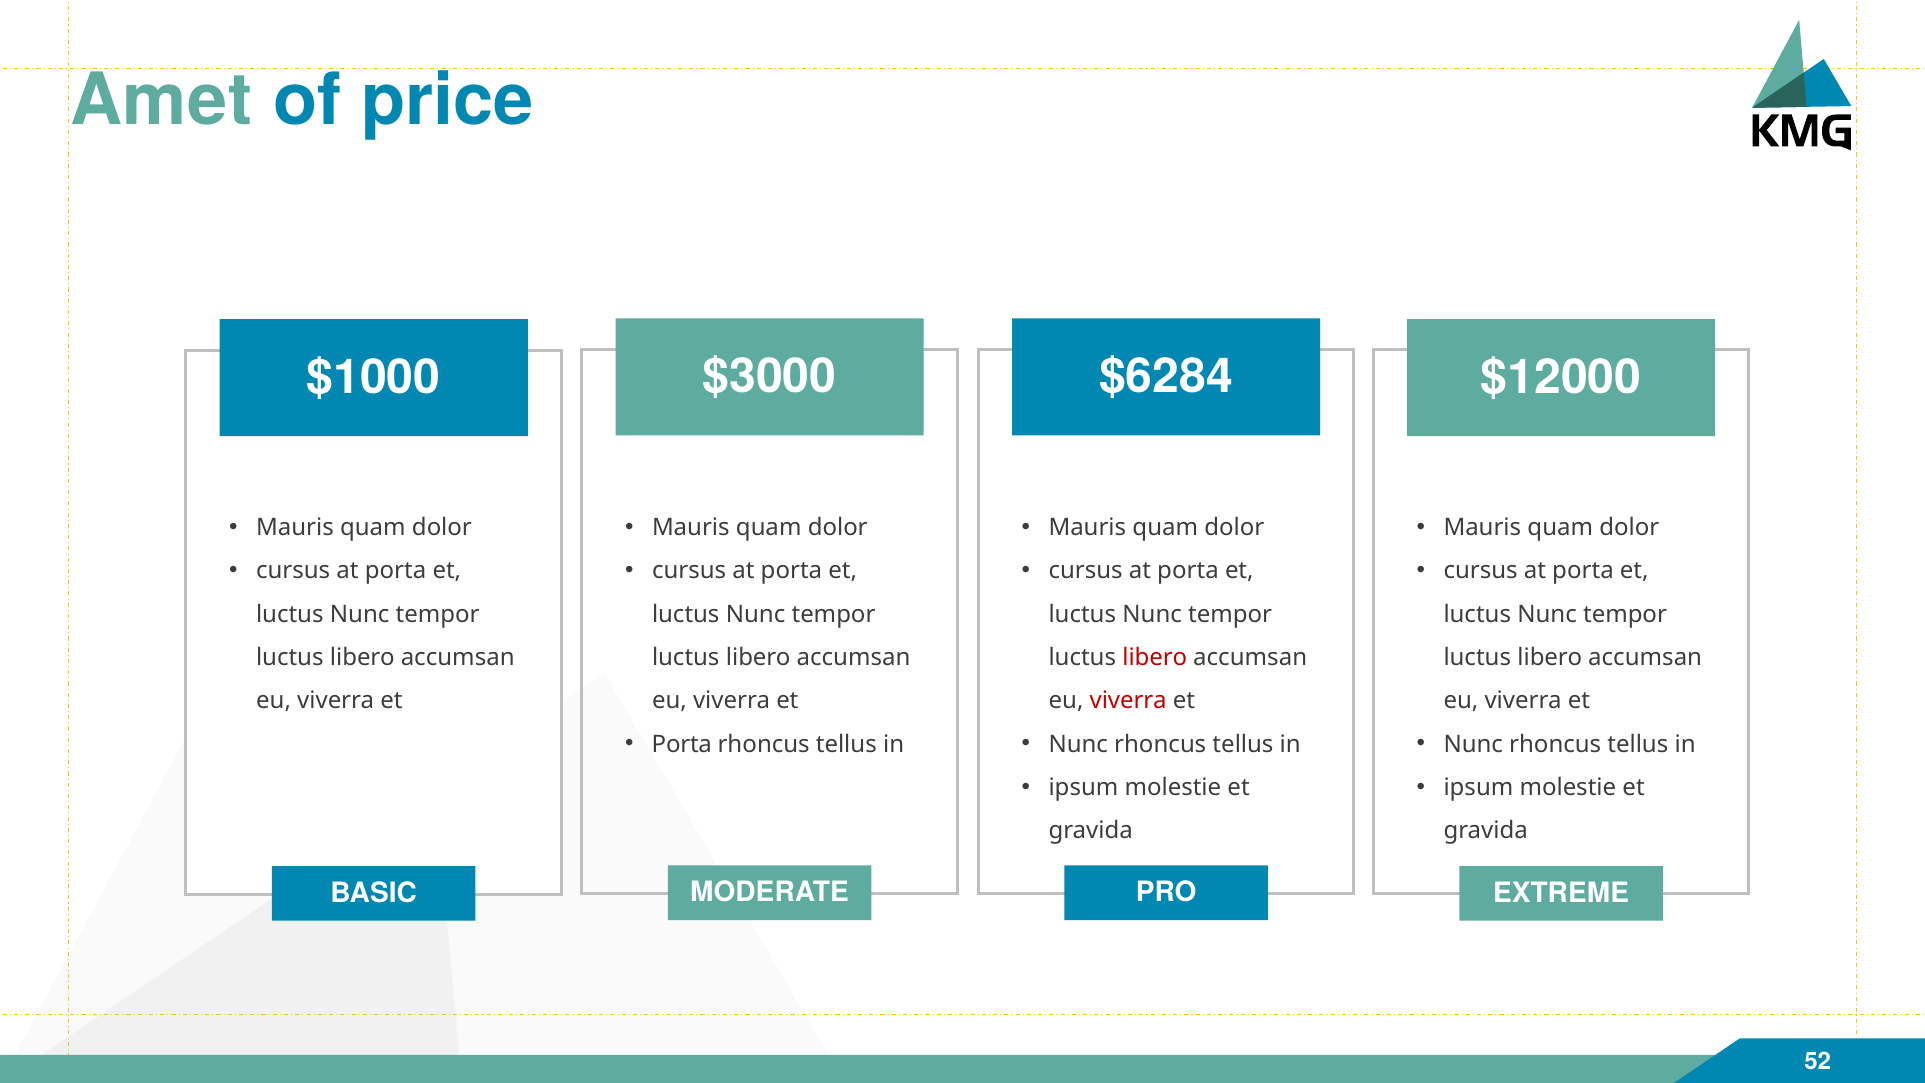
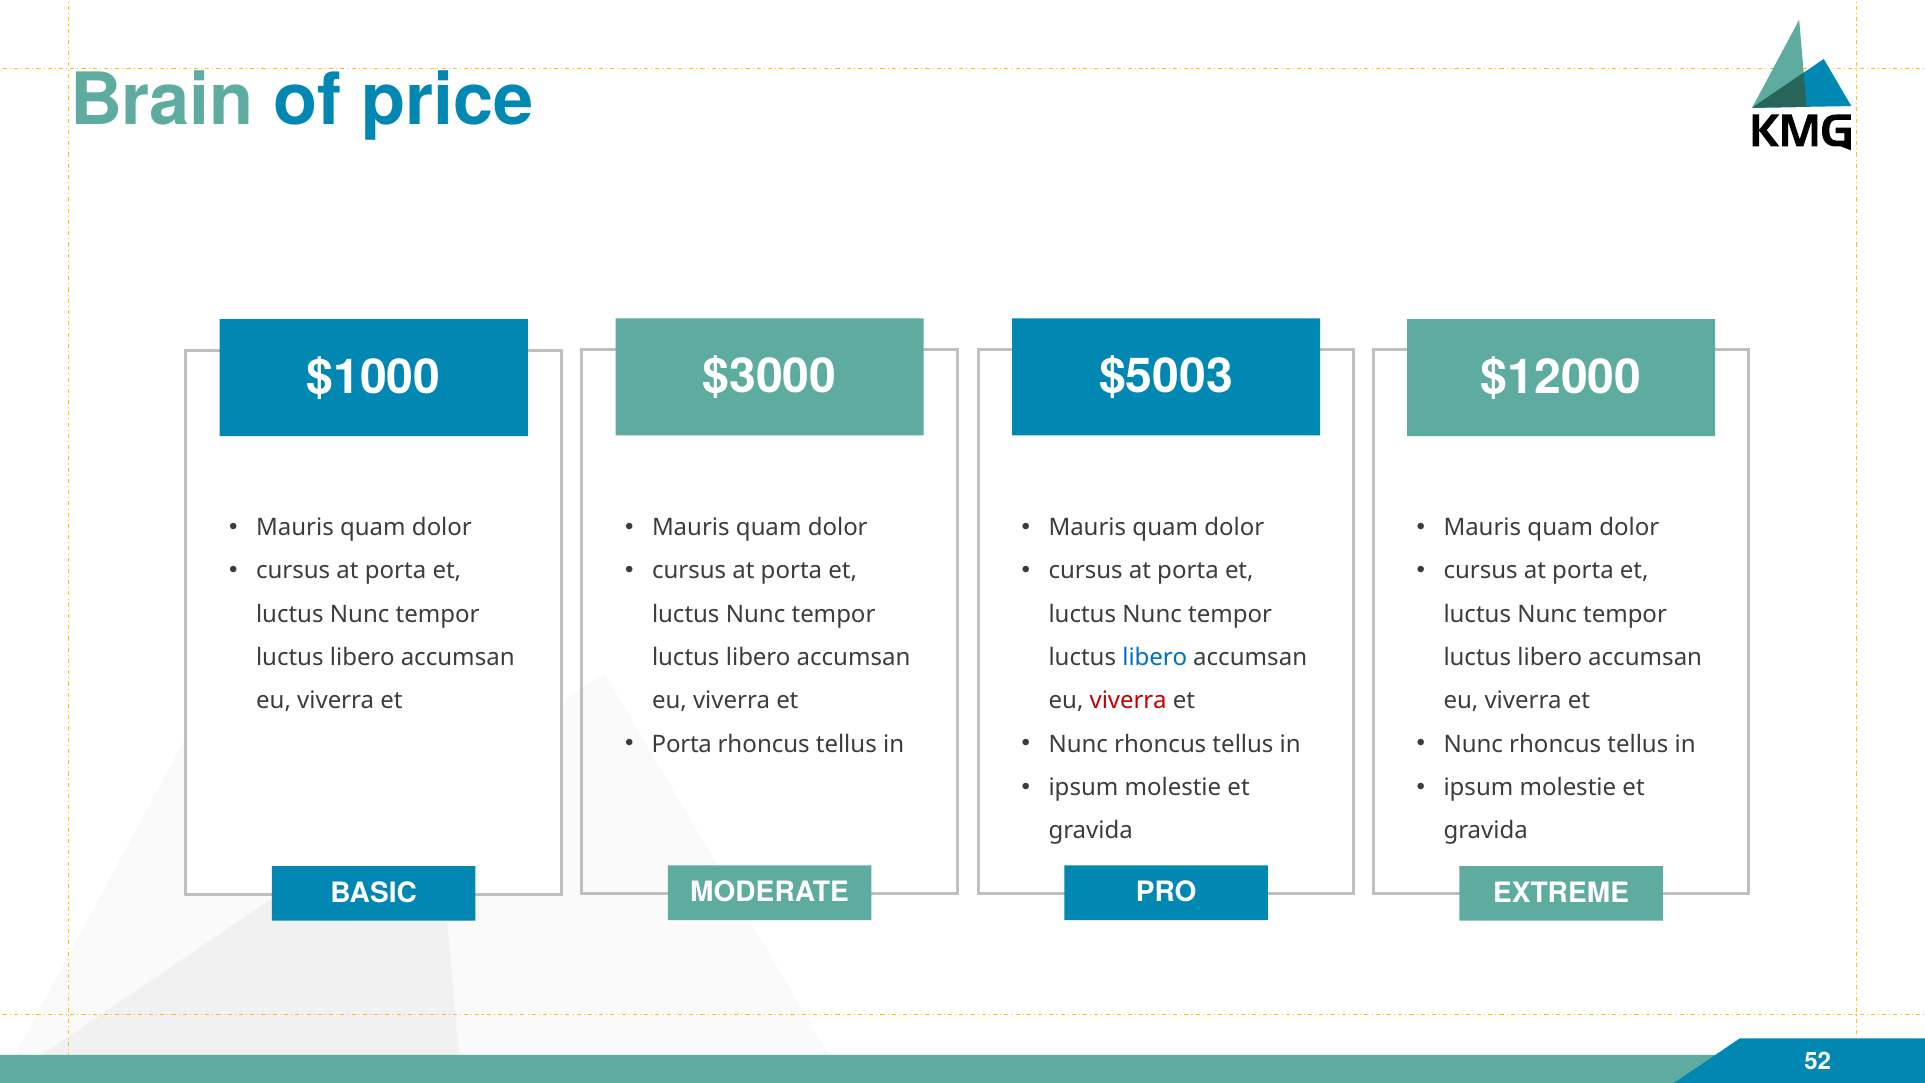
Amet: Amet -> Brain (162, 101)
$6284: $6284 -> $5003 (1166, 377)
libero colour: red -> blue (1155, 657)
